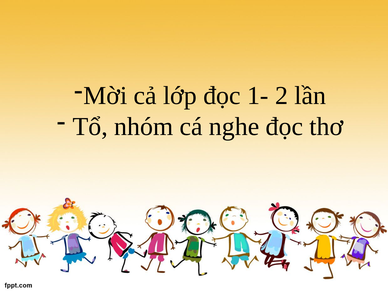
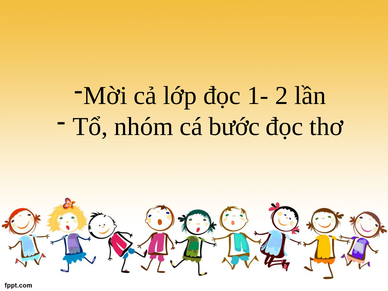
nghe: nghe -> bước (234, 127)
